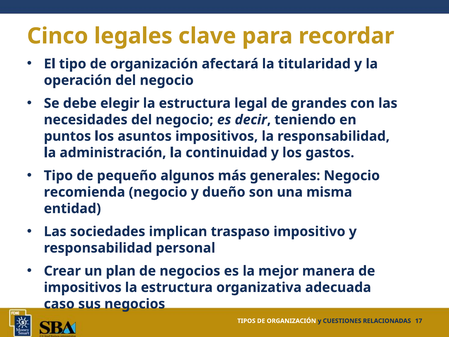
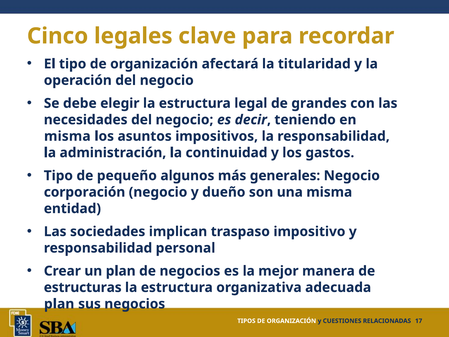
puntos: puntos -> misma (67, 136)
recomienda: recomienda -> corporación (85, 192)
impositivos: impositivos -> estructuras (83, 287)
caso: caso -> plan (59, 304)
